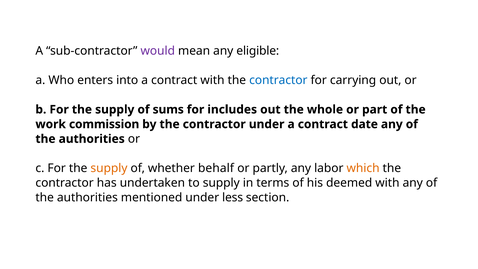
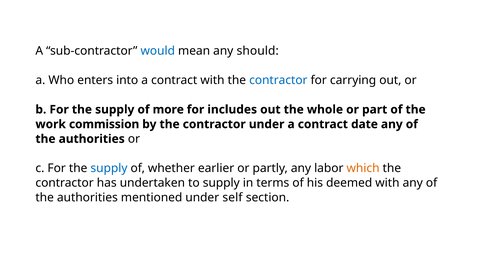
would colour: purple -> blue (158, 51)
eligible: eligible -> should (258, 51)
sums: sums -> more (168, 109)
supply colour: orange -> blue (109, 168)
behalf: behalf -> earlier (216, 168)
less: less -> self (232, 198)
